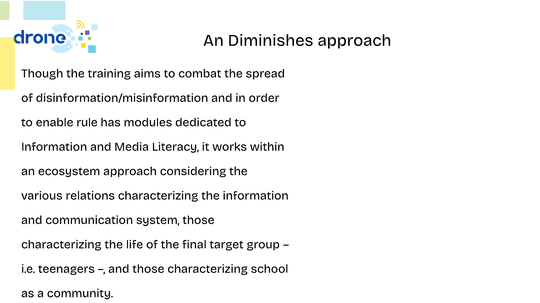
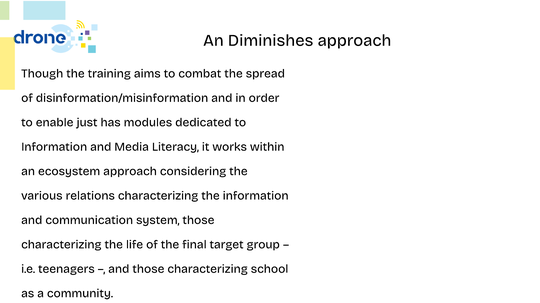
rule: rule -> just (87, 123)
